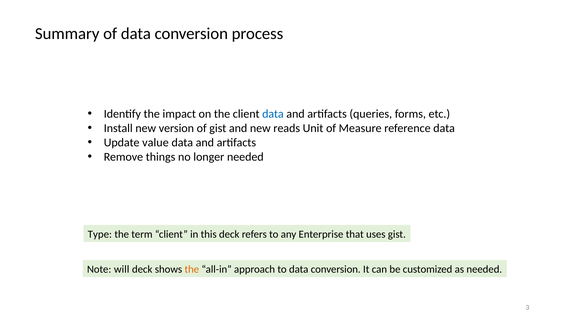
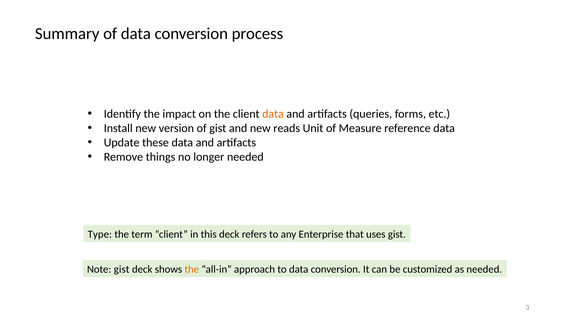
data colour: blue -> orange (273, 114)
value: value -> these (156, 143)
Note will: will -> gist (122, 270)
